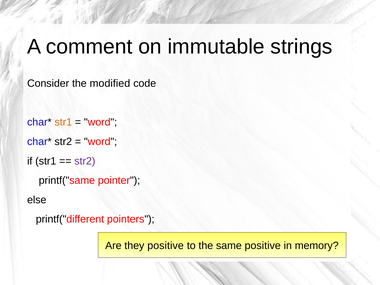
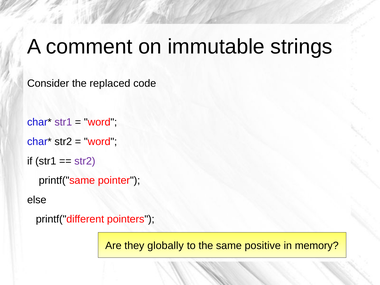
modified: modified -> replaced (110, 83)
str1 colour: orange -> purple (63, 122)
they positive: positive -> globally (166, 246)
